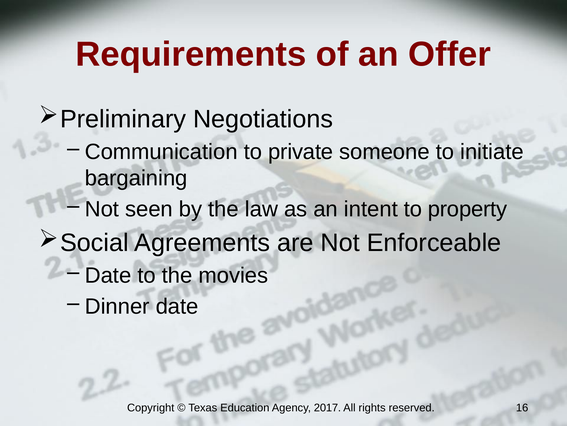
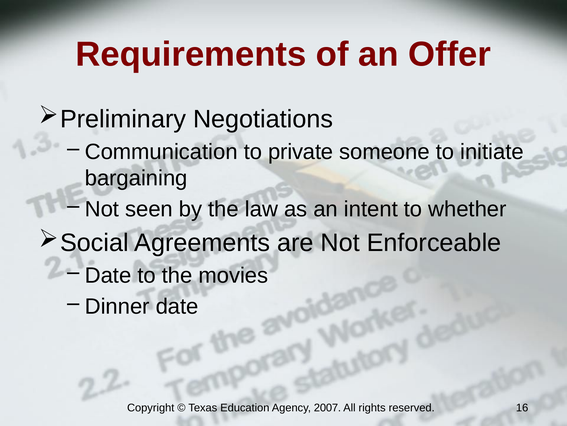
property: property -> whether (467, 209)
2017: 2017 -> 2007 (327, 407)
